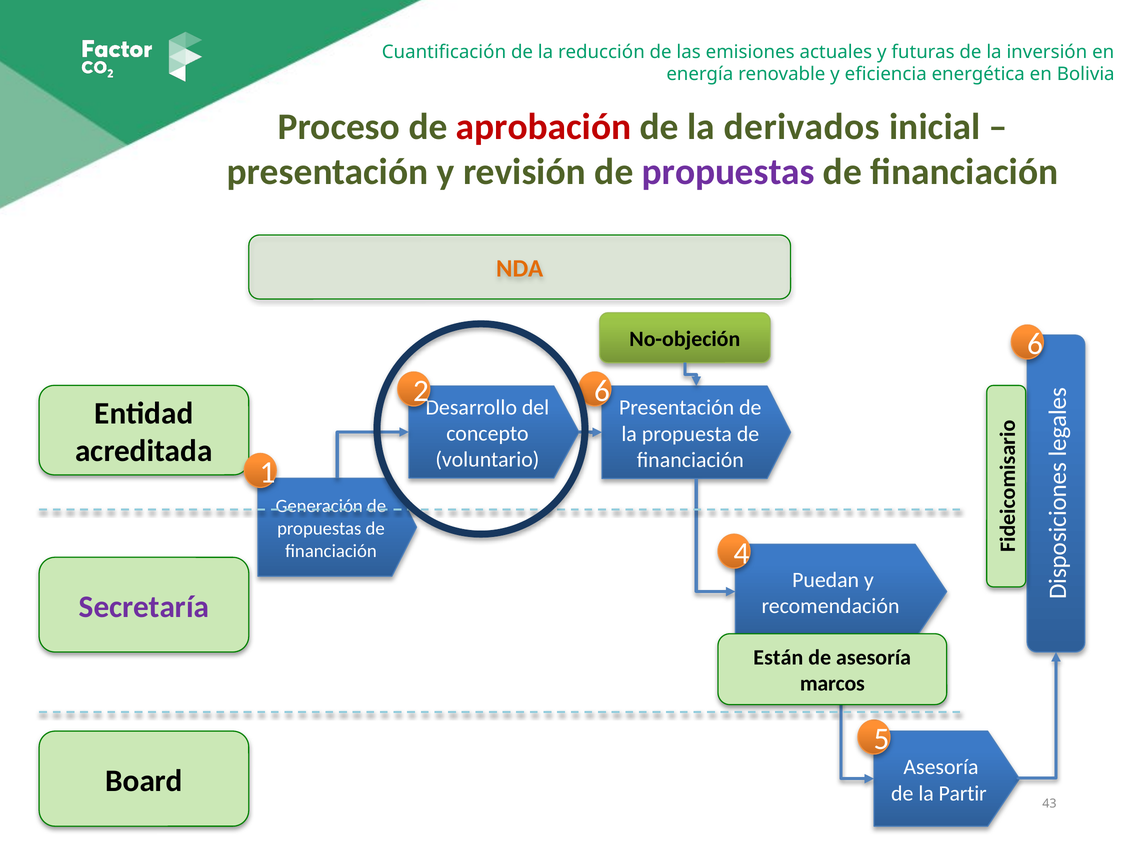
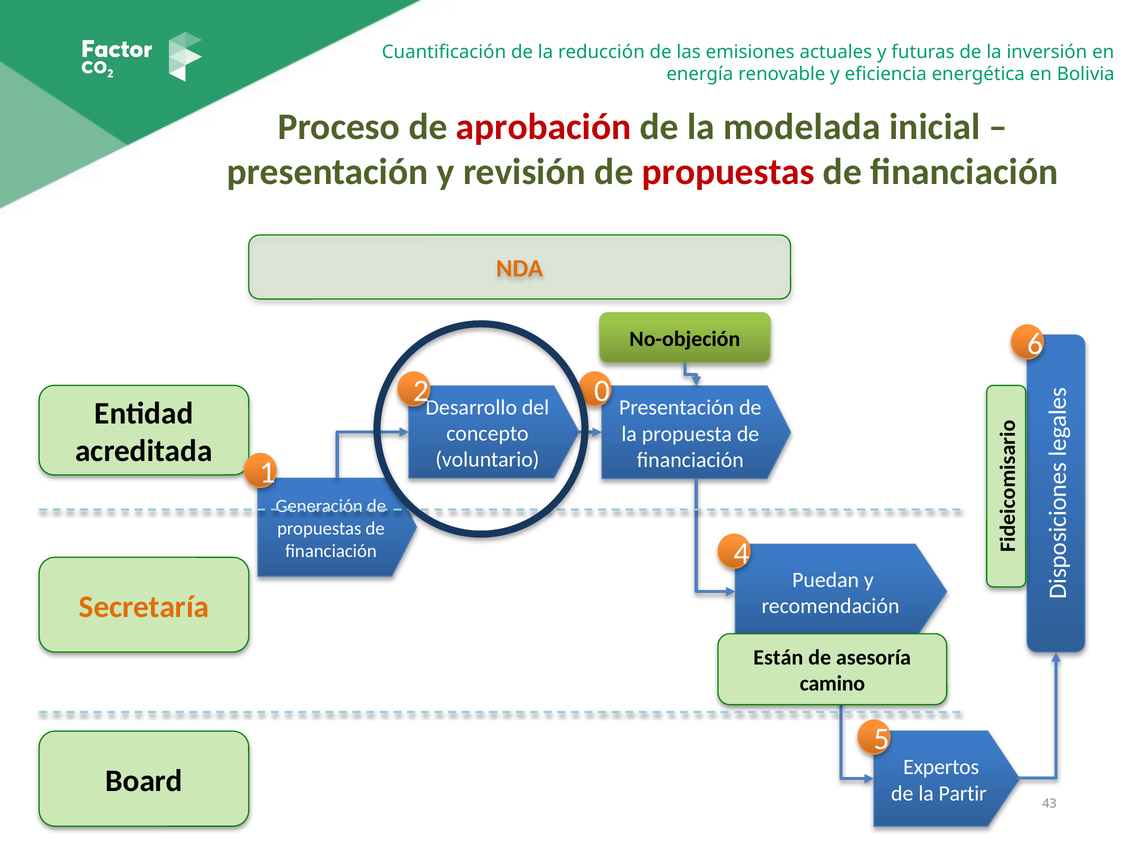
derivados: derivados -> modelada (802, 127)
propuestas colour: purple -> red (728, 172)
6: 6 -> 0 (602, 391)
Secretaría colour: purple -> orange (144, 607)
marcos: marcos -> camino (832, 684)
Asesoría: Asesoría -> Expertos (941, 767)
